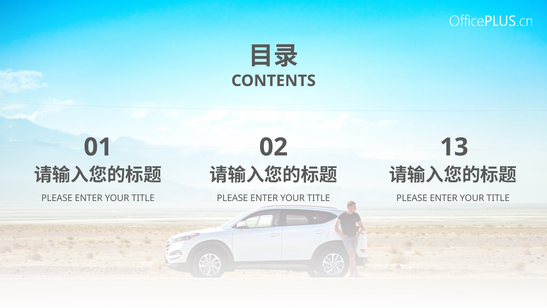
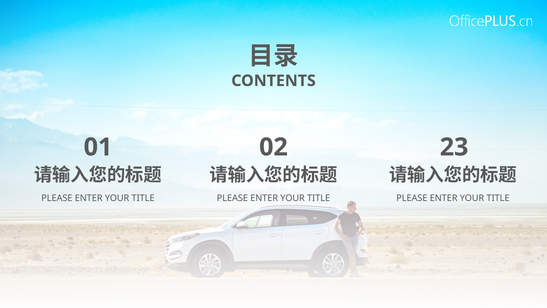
13: 13 -> 23 (454, 147)
